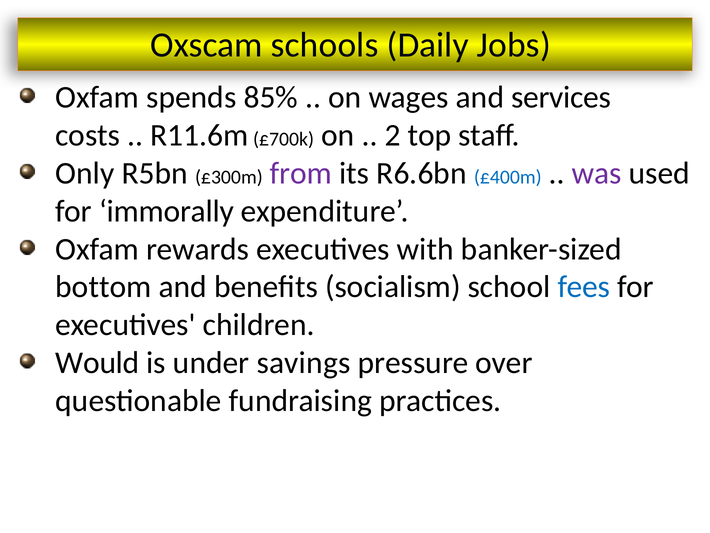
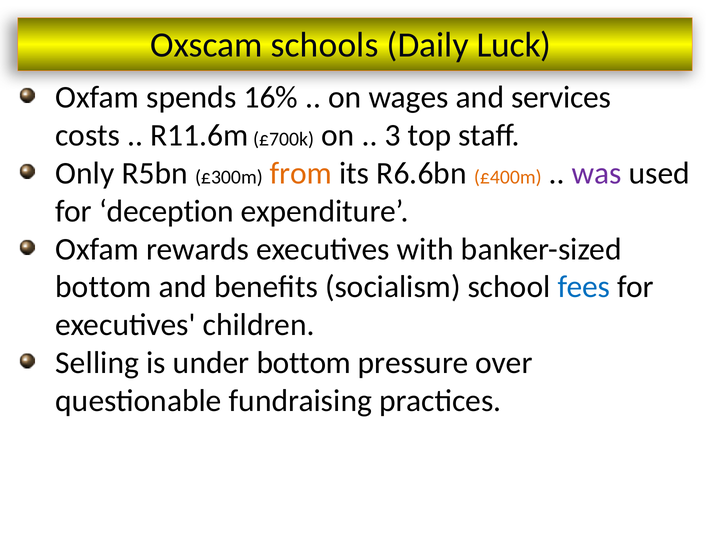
Jobs: Jobs -> Luck (514, 45)
85%: 85% -> 16% (271, 97)
2: 2 -> 3 (393, 135)
from colour: purple -> orange (301, 173)
£400m colour: blue -> orange (508, 177)
immorally: immorally -> deception (166, 211)
Would: Would -> Selling (97, 362)
under savings: savings -> bottom (304, 362)
